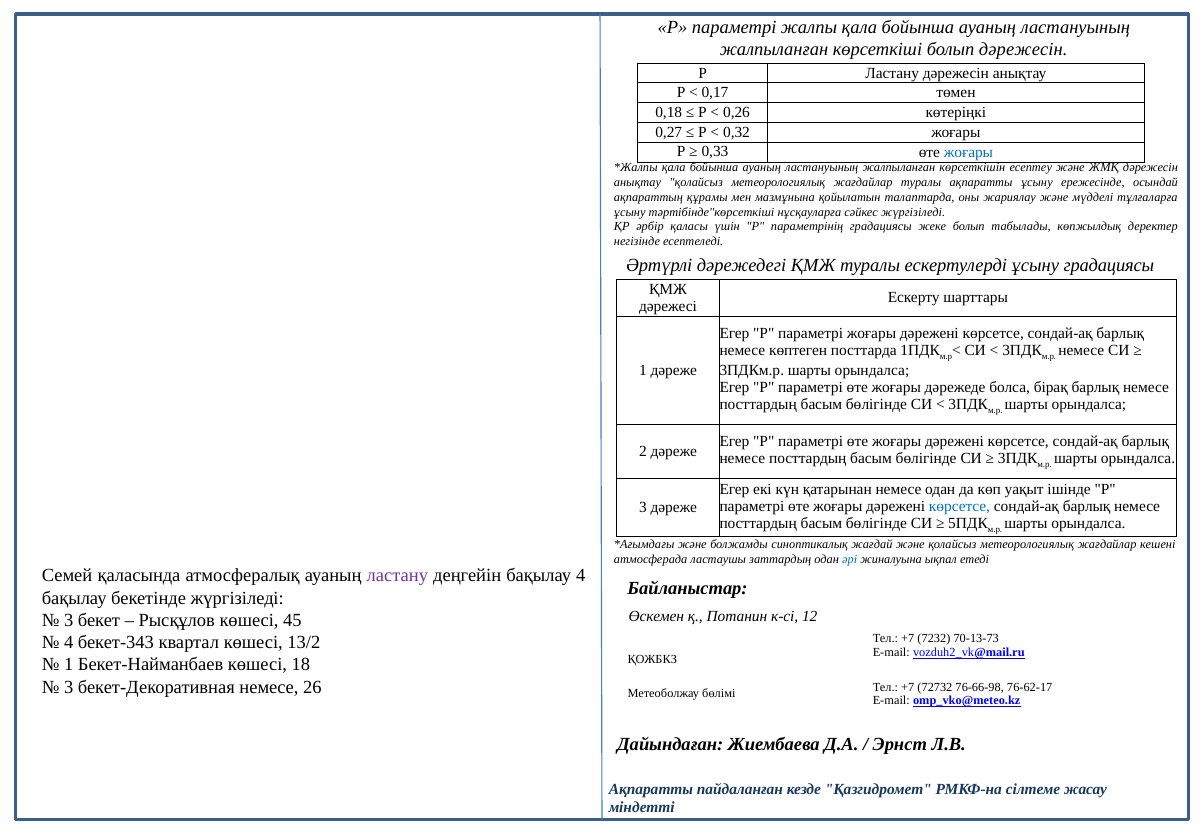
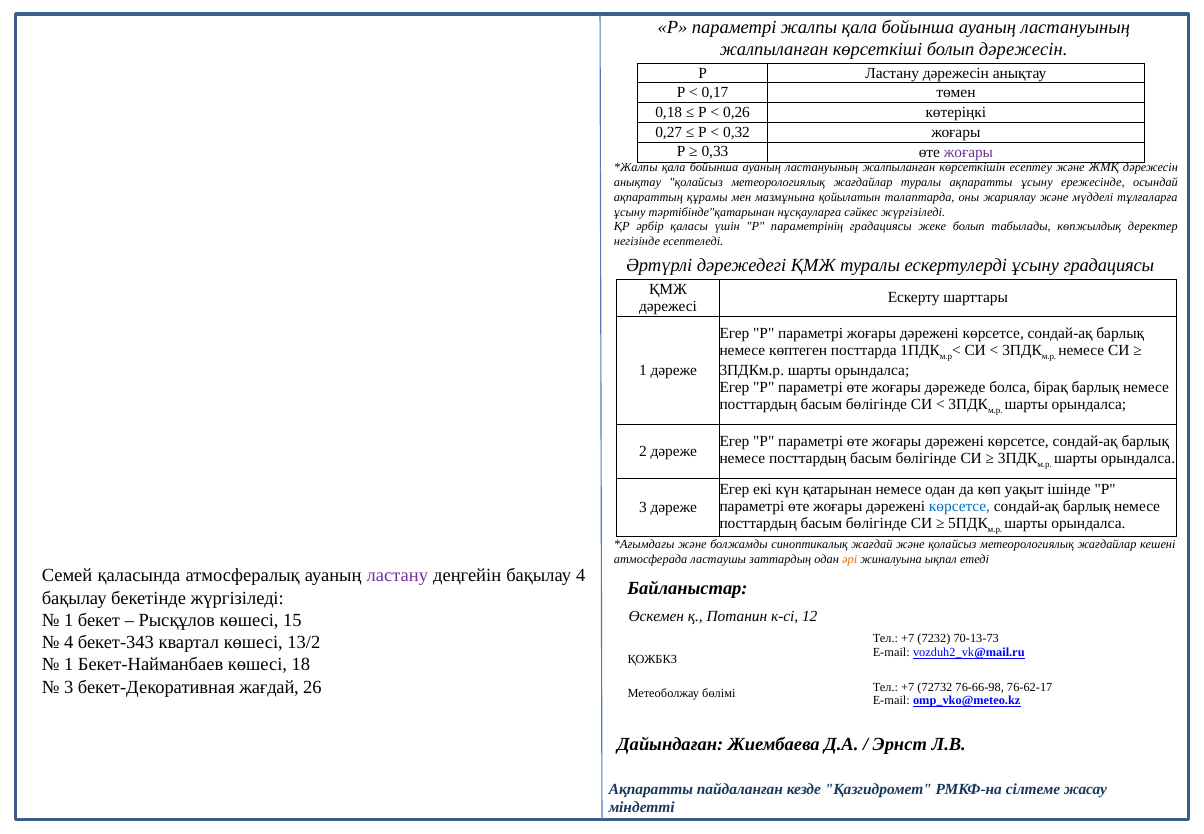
жоғары colour: blue -> purple (968, 152)
тәртібінде"көрсеткіші: тәртібінде"көрсеткіші -> тәртібінде"қатарынан (712, 212)
әрі colour: blue -> orange (850, 559)
3: 3 -> 1 (69, 620)
45: 45 -> 15 (292, 620)
бекет-Декоративная немесе: немесе -> жағдай (269, 687)
